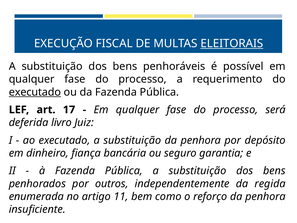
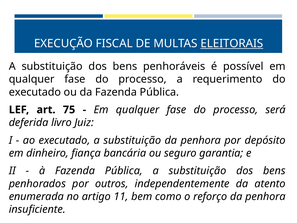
executado underline: present -> none (35, 92)
17: 17 -> 75 (69, 110)
regida: regida -> atento (270, 183)
